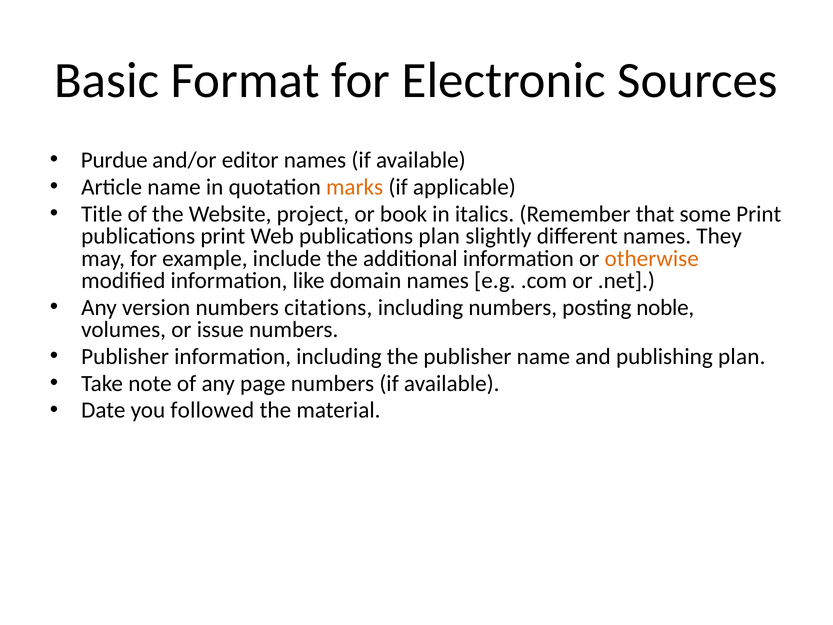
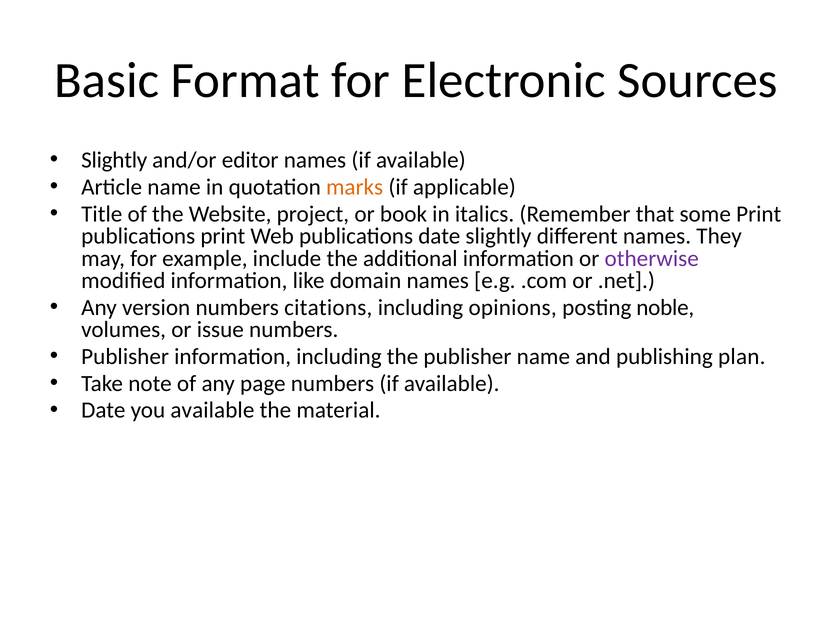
Purdue: Purdue -> Slightly (114, 160)
publications plan: plan -> date (439, 236)
otherwise colour: orange -> purple (652, 258)
including numbers: numbers -> opinions (513, 307)
you followed: followed -> available (212, 410)
